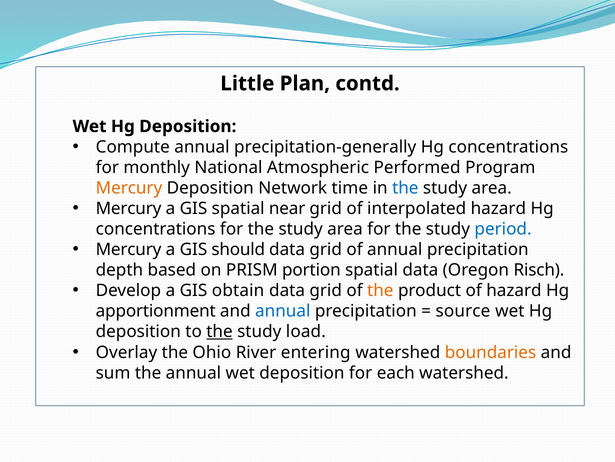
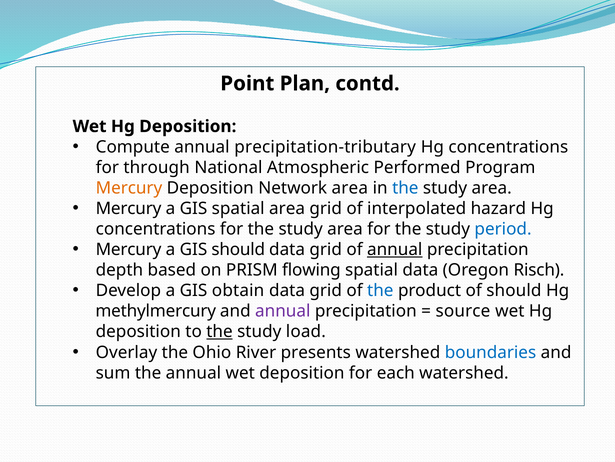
Little: Little -> Point (247, 83)
precipitation-generally: precipitation-generally -> precipitation-tributary (325, 147)
monthly: monthly -> through (157, 167)
Network time: time -> area (350, 188)
spatial near: near -> area (287, 208)
annual underline: none -> present (395, 249)
portion: portion -> flowing (311, 270)
the colour: orange -> blue (380, 290)
of hazard: hazard -> should (514, 290)
apportionment: apportionment -> methylmercury (156, 311)
annual colour: blue -> purple (283, 311)
entering: entering -> presents (316, 352)
boundaries colour: orange -> blue (490, 352)
